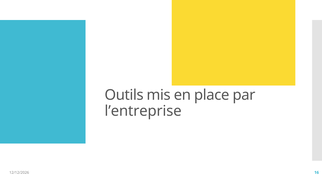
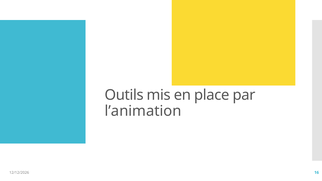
l’entreprise: l’entreprise -> l’animation (143, 111)
